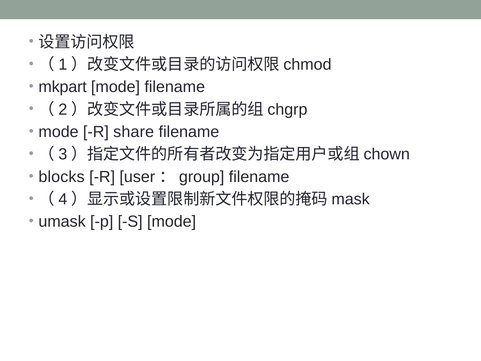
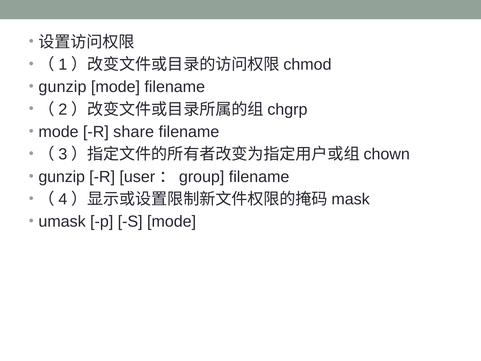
mkpart: mkpart -> gunzip (62, 87)
blocks: blocks -> gunzip (62, 177)
